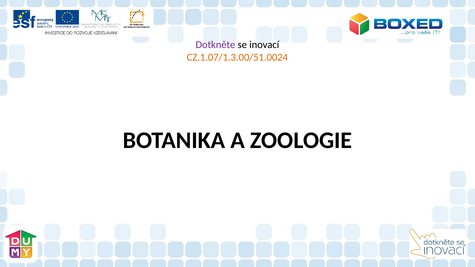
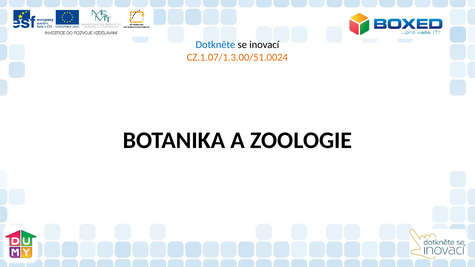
Dotkněte colour: purple -> blue (215, 45)
